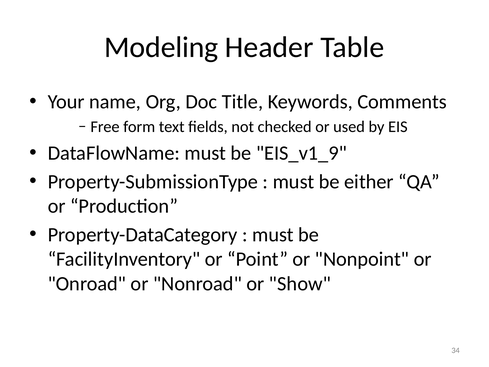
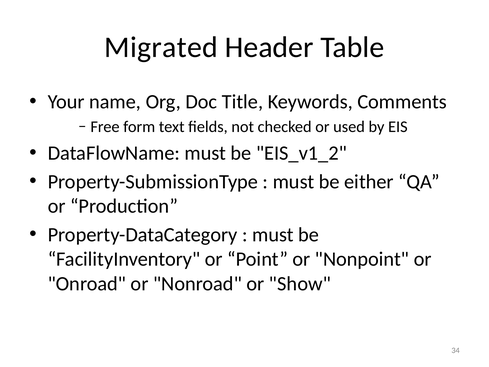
Modeling: Modeling -> Migrated (161, 47)
EIS_v1_9: EIS_v1_9 -> EIS_v1_2 (301, 153)
